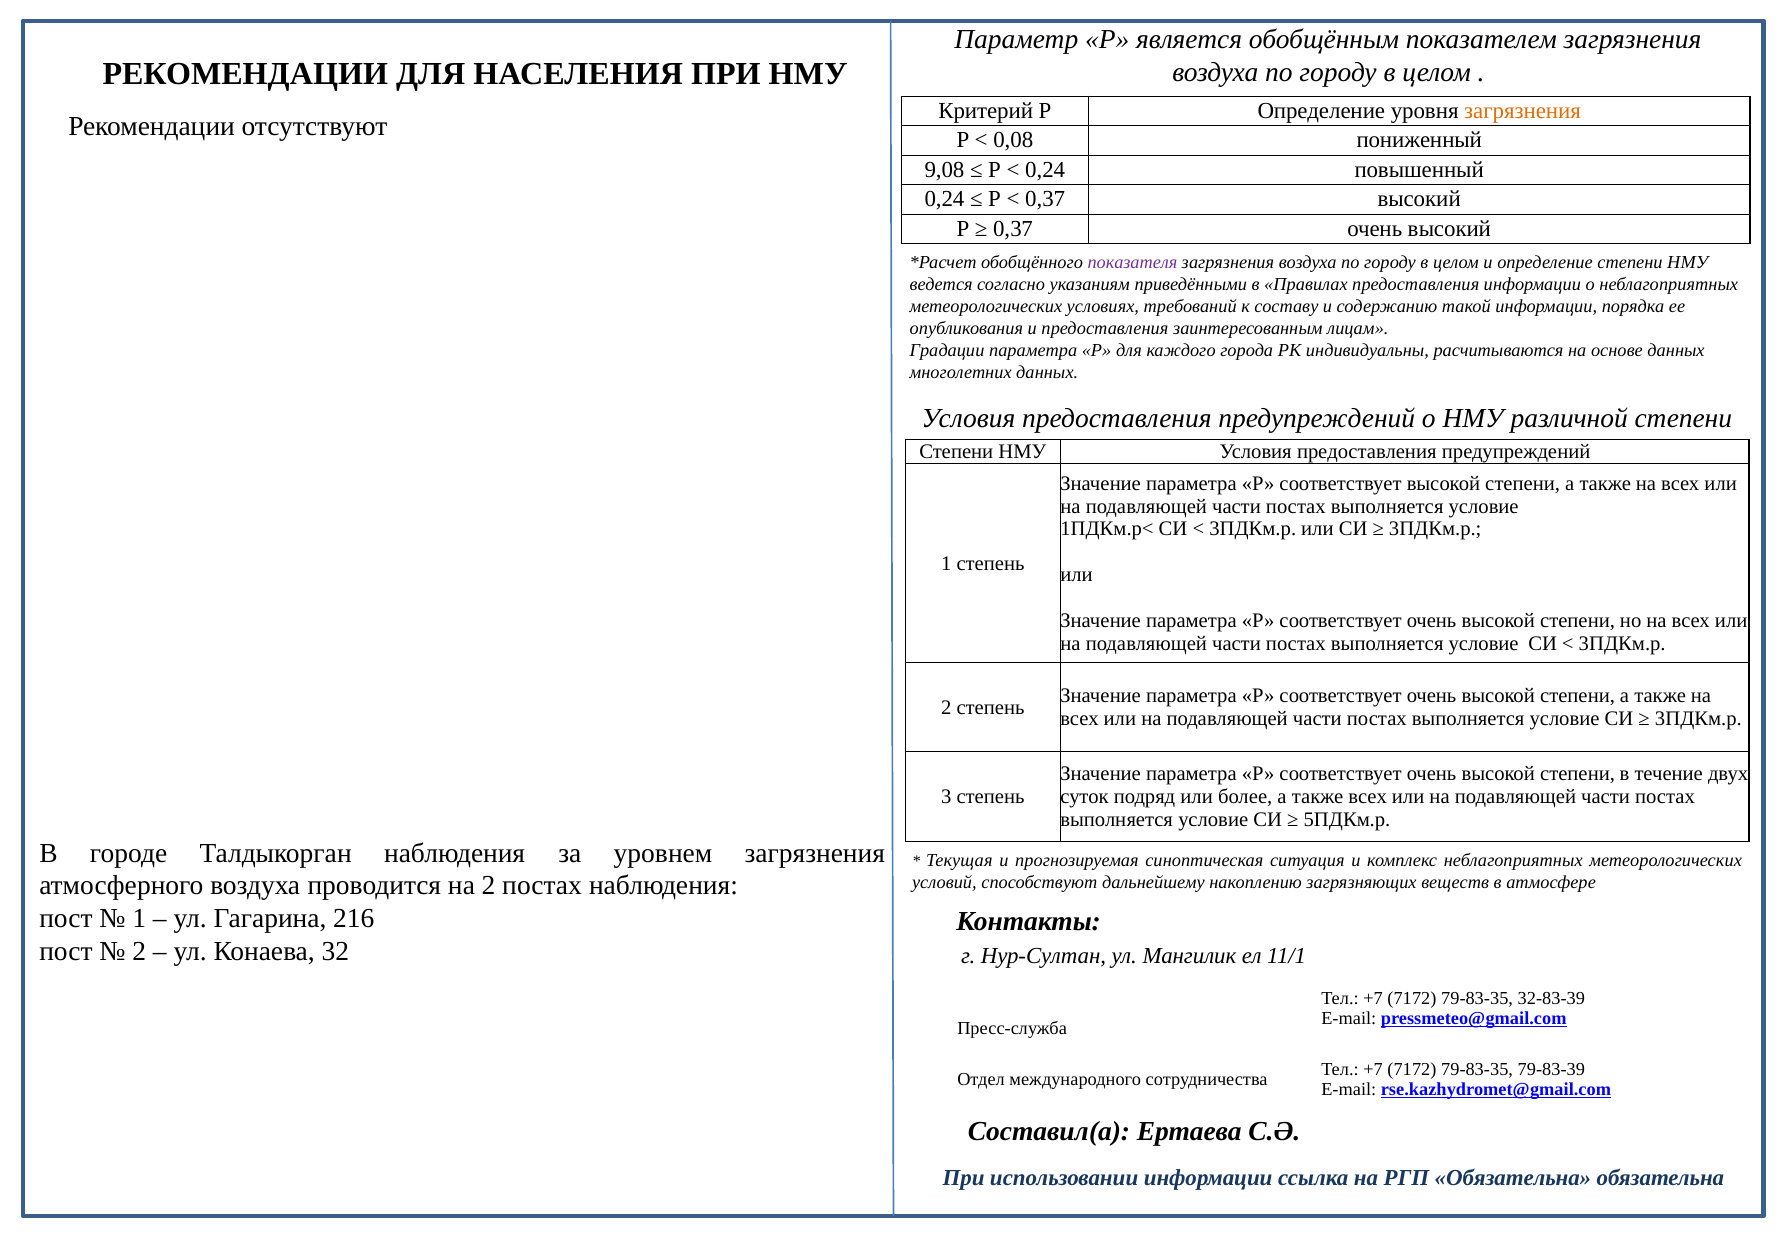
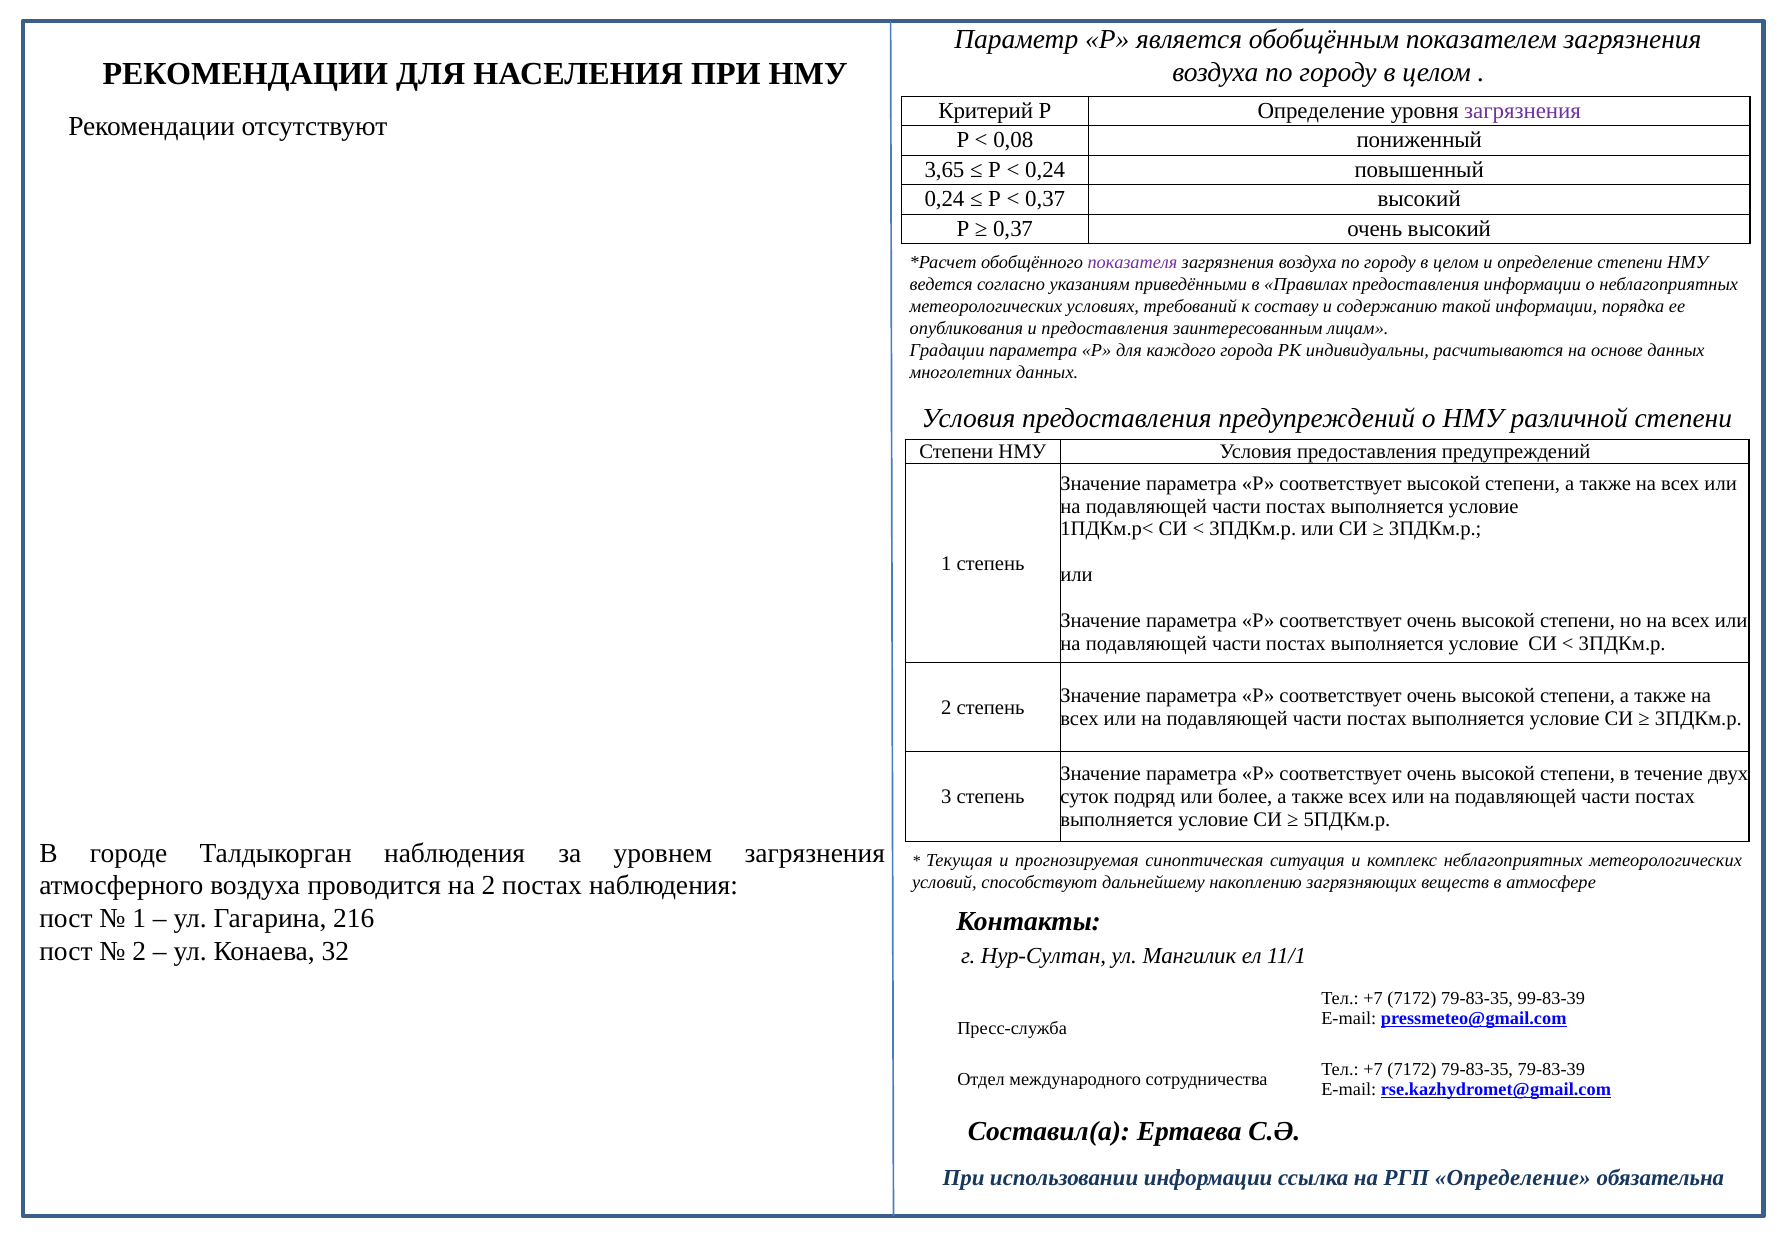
загрязнения colour: orange -> purple (1523, 111)
9,08: 9,08 -> 3,65 (944, 170)
32-83-39: 32-83-39 -> 99-83-39 (1551, 998)
РГП Обязательна: Обязательна -> Определение (1513, 1178)
